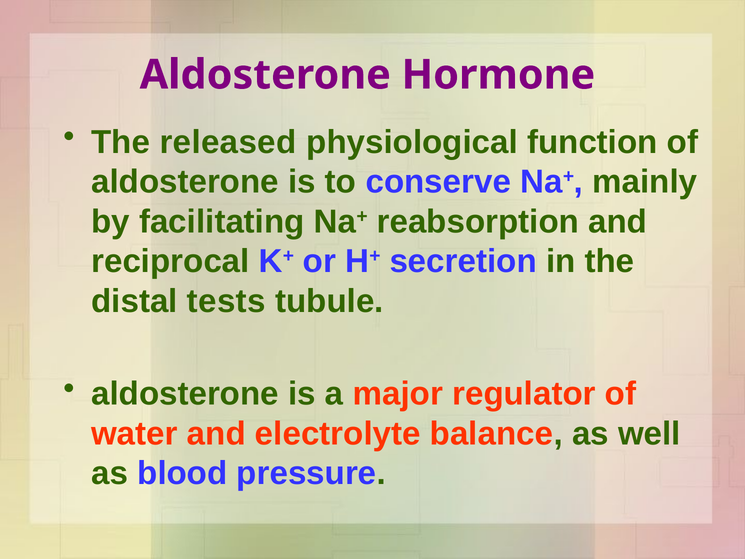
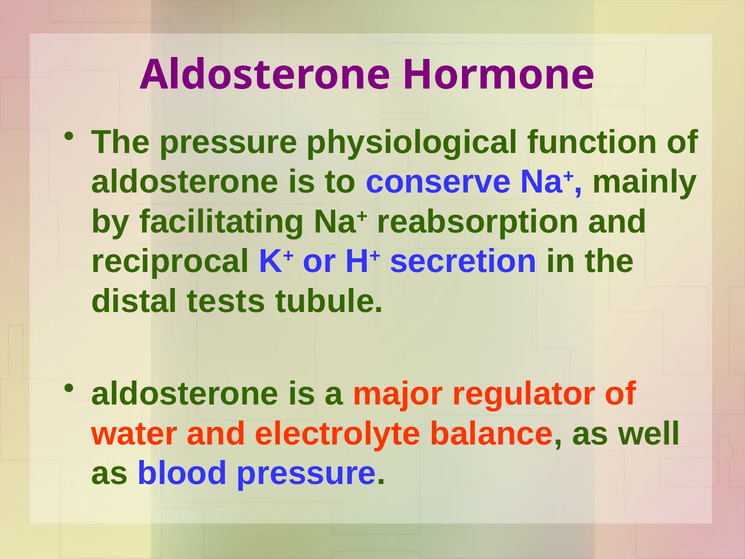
The released: released -> pressure (228, 142)
